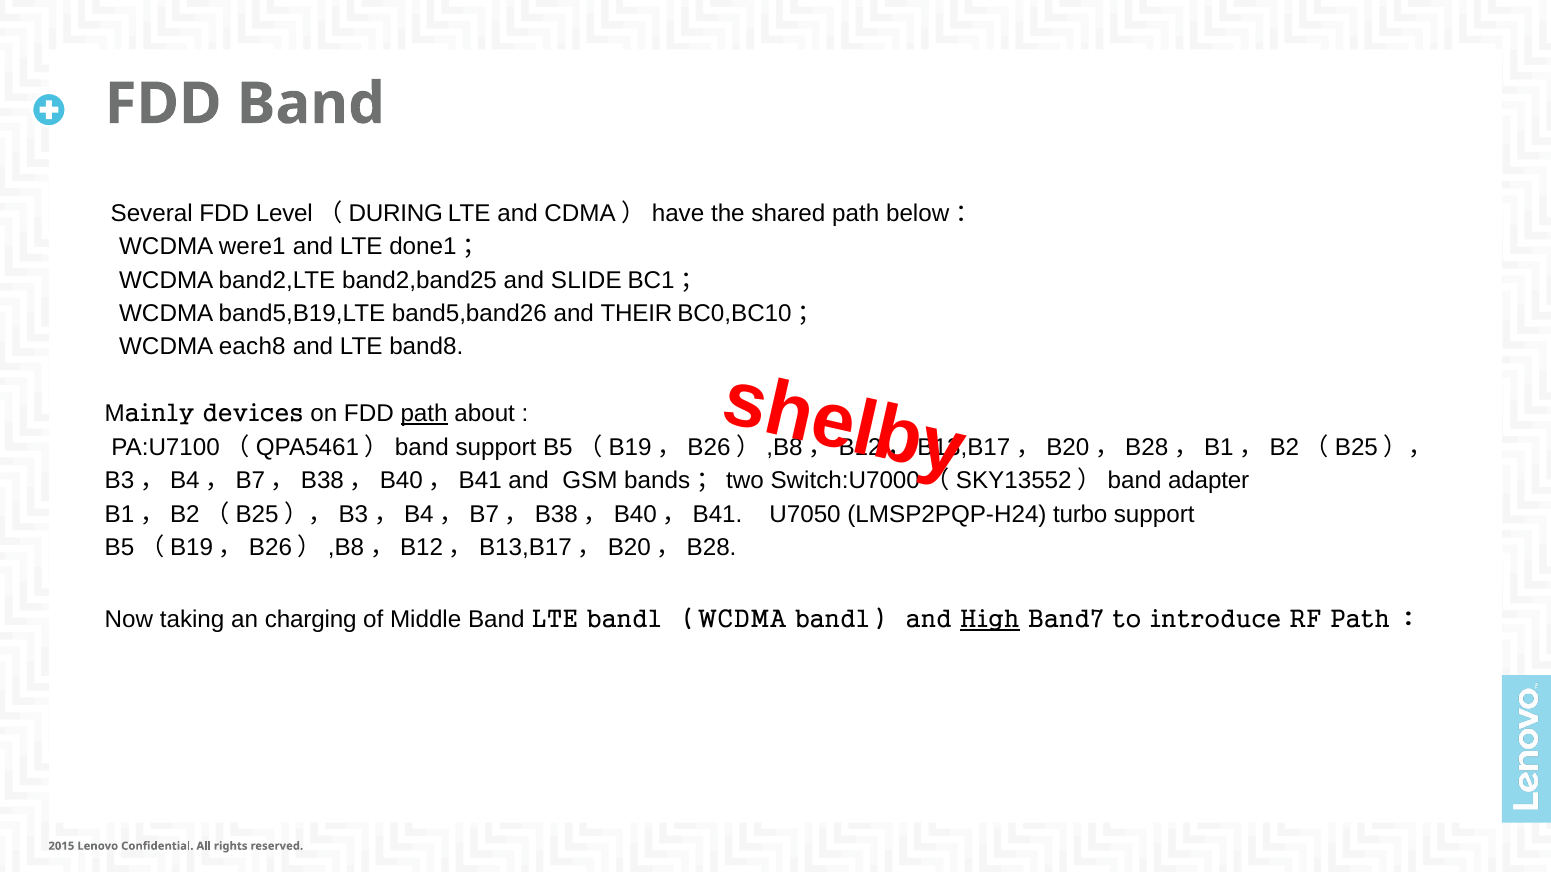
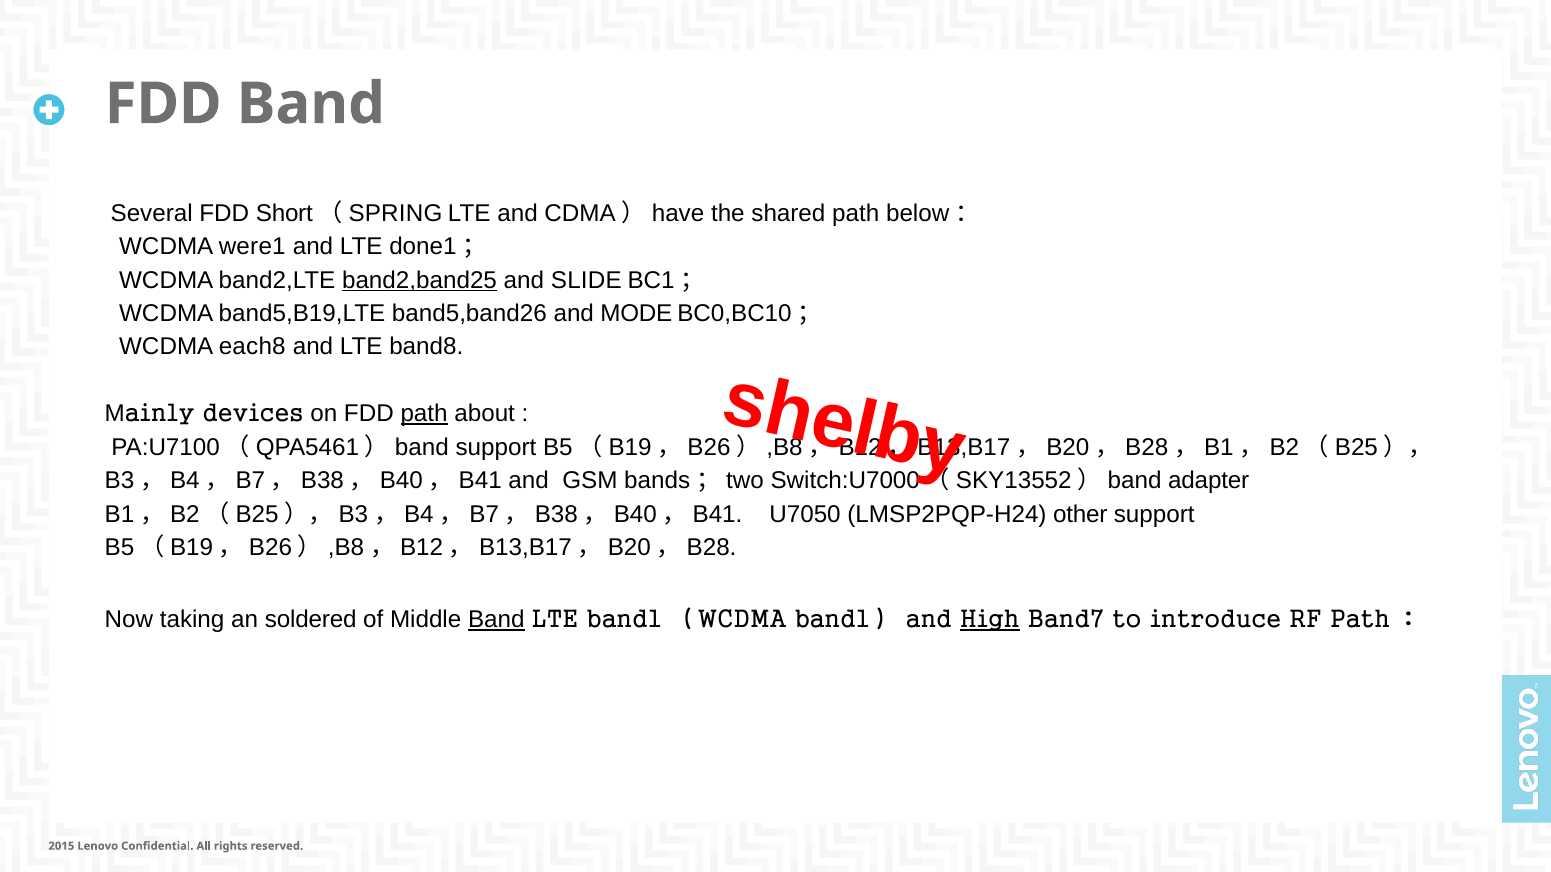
Level: Level -> Short (284, 213)
DURING: DURING -> SPRING (395, 213)
band2,band25 underline: none -> present (420, 280)
THEIR: THEIR -> MODE (636, 314)
turbo: turbo -> other (1080, 514)
charging: charging -> soldered (311, 620)
Band underline: none -> present (496, 620)
